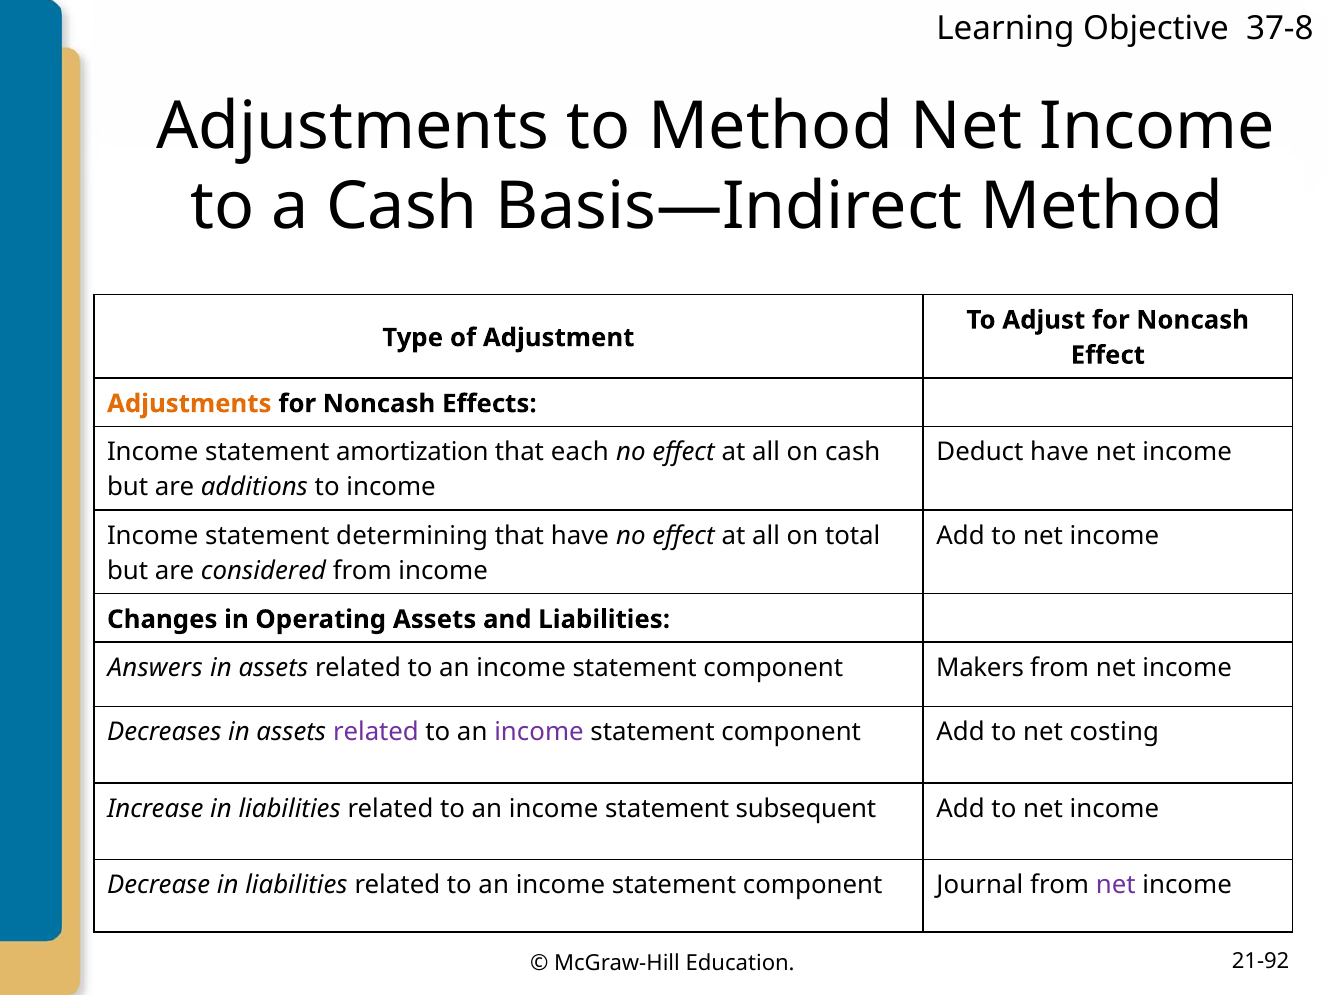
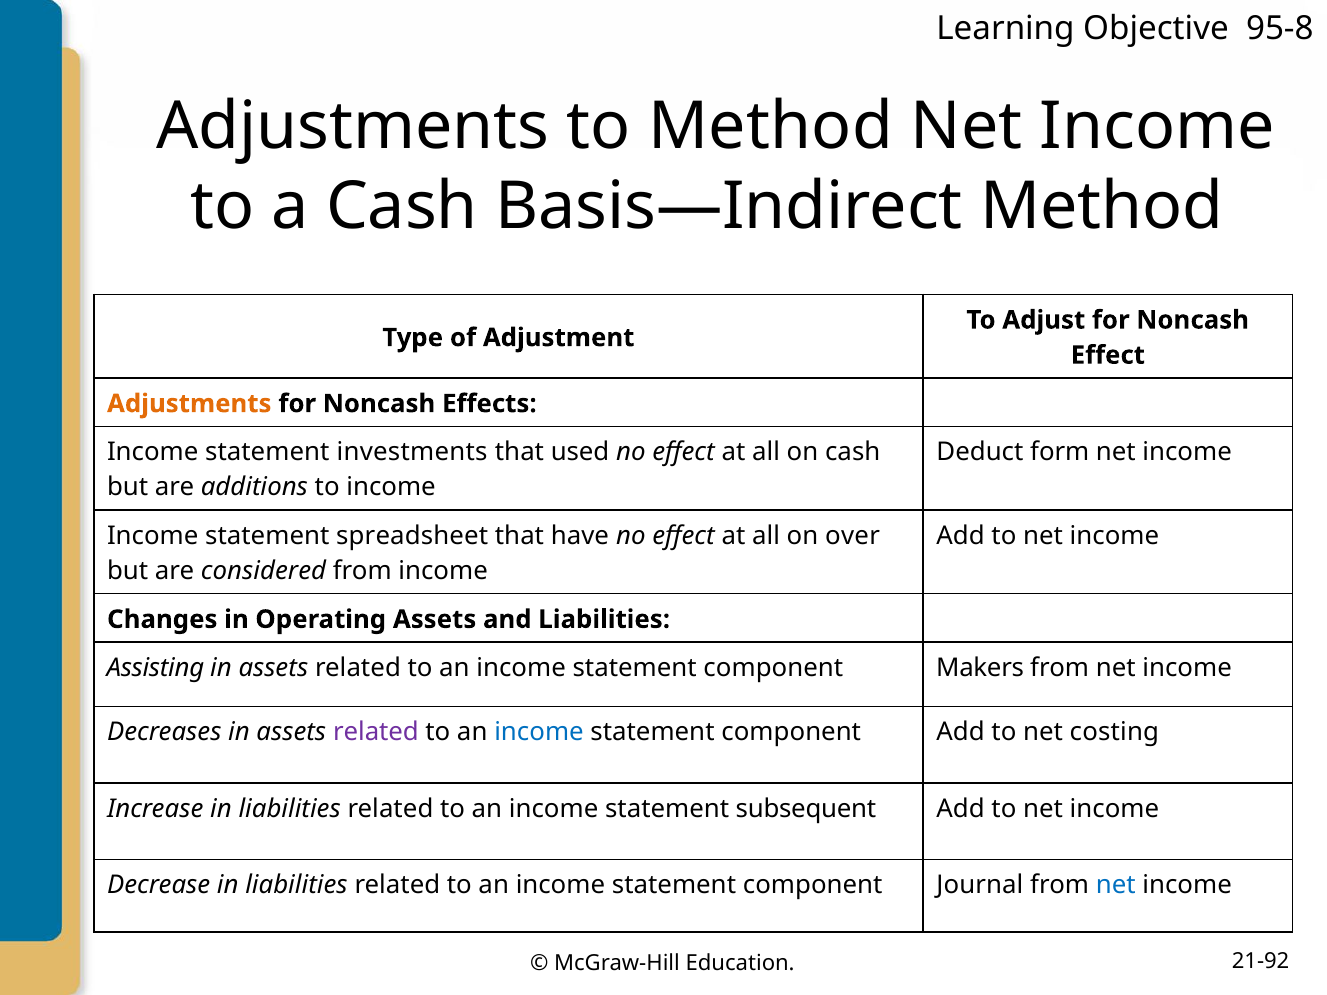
37-8: 37-8 -> 95-8 (1280, 28)
amortization: amortization -> investments (412, 452)
each: each -> used (580, 452)
Deduct have: have -> form (1060, 452)
determining: determining -> spreadsheet (412, 536)
total: total -> over (853, 536)
Answers: Answers -> Assisting (155, 668)
income colour: purple -> blue (539, 733)
net colour: purple -> blue (1116, 885)
